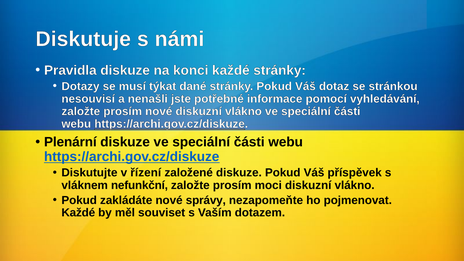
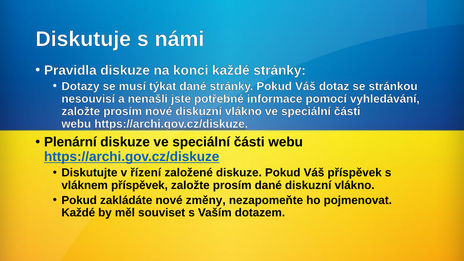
vláknem nefunkční: nefunkční -> příspěvek (139, 185)
prosím moci: moci -> dané (268, 185)
správy: správy -> změny (206, 200)
